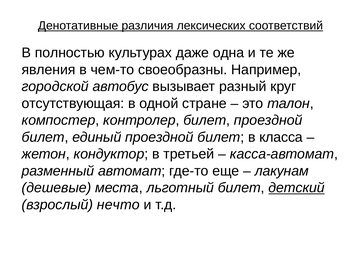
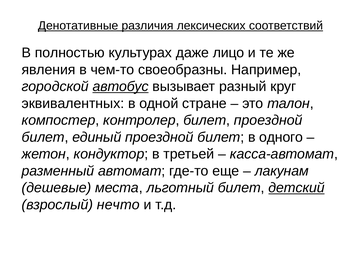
одна: одна -> лицо (229, 53)
автобус underline: none -> present (121, 86)
отсутствующая: отсутствующая -> эквивалентных (73, 103)
класса: класса -> одного (281, 137)
